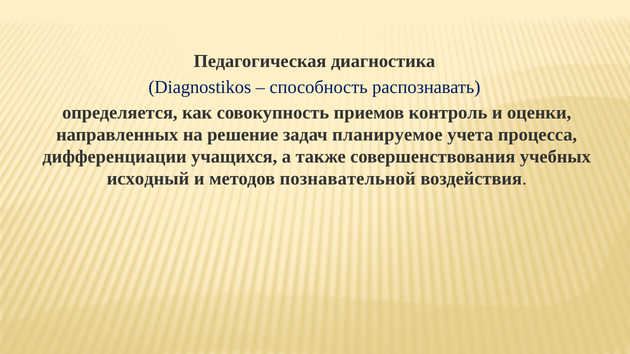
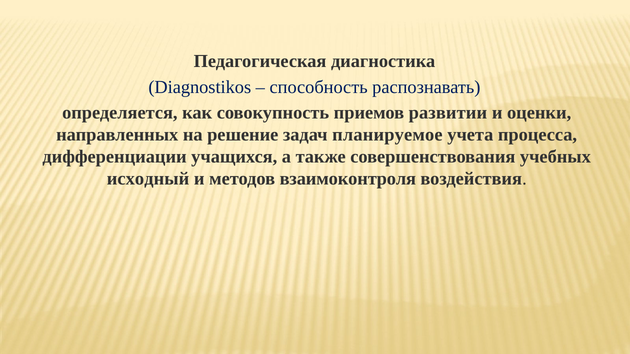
контроль: контроль -> развитии (448, 113)
познавательной: познавательной -> взаимоконтроля (348, 179)
